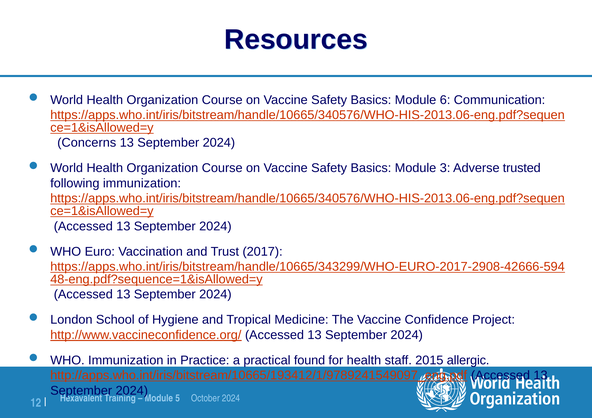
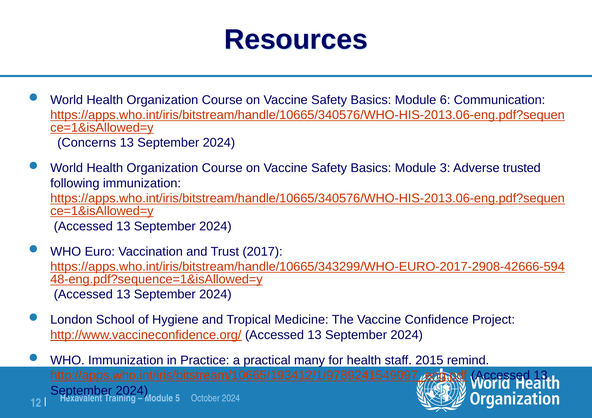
found: found -> many (309, 361)
allergic: allergic -> remind (468, 361)
